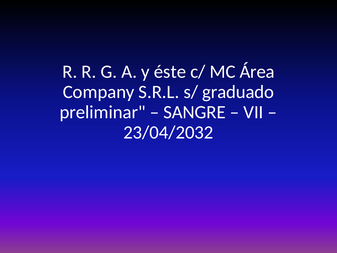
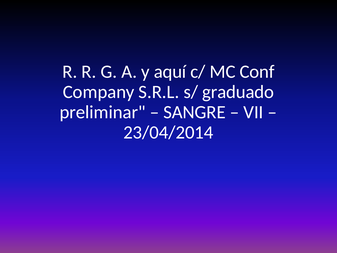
éste: éste -> aquí (170, 72)
Área: Área -> Conf (257, 72)
23/04/2032: 23/04/2032 -> 23/04/2014 (168, 132)
